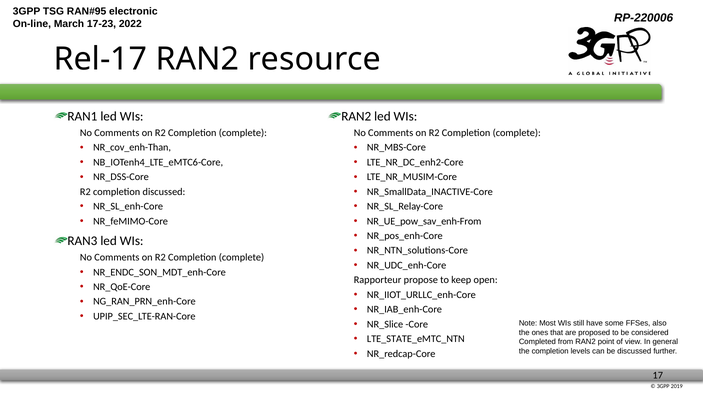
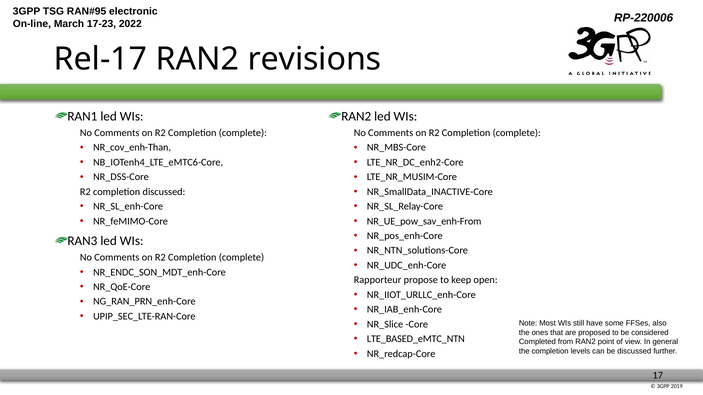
resource: resource -> revisions (314, 59)
LTE_STATE_eMTC_NTN: LTE_STATE_eMTC_NTN -> LTE_BASED_eMTC_NTN (416, 339)
